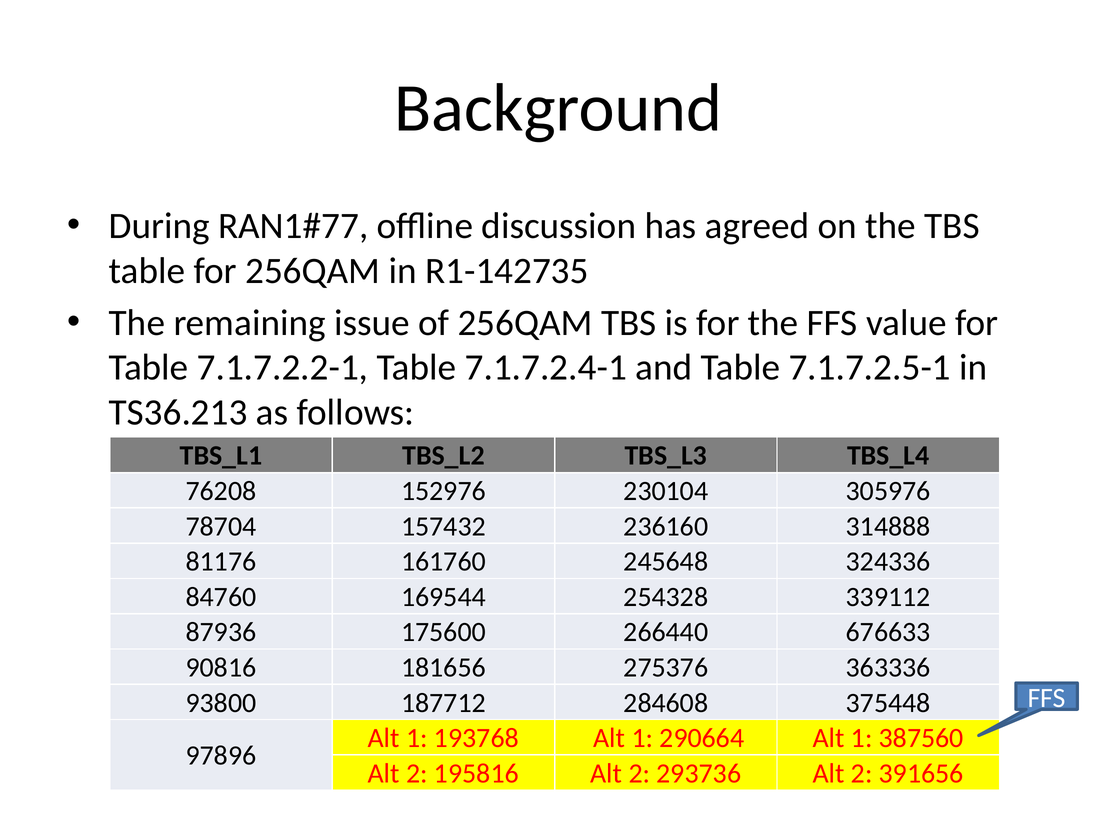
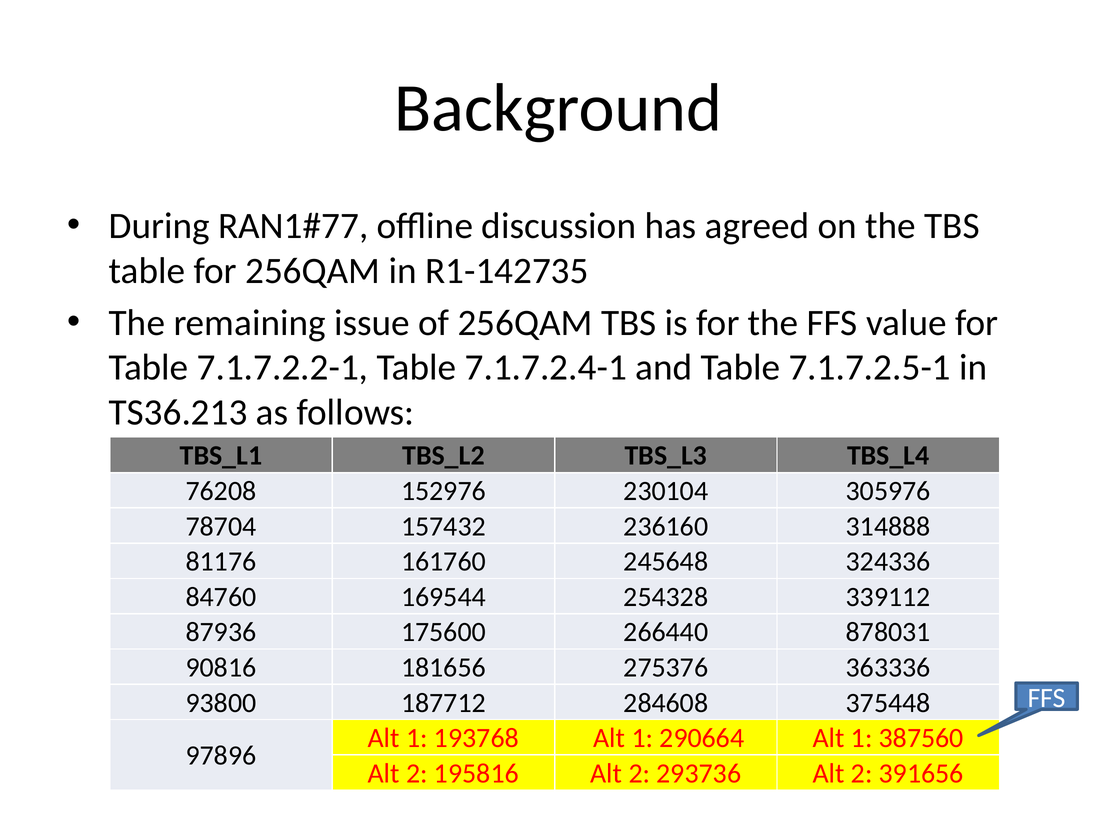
676633: 676633 -> 878031 (888, 632)
